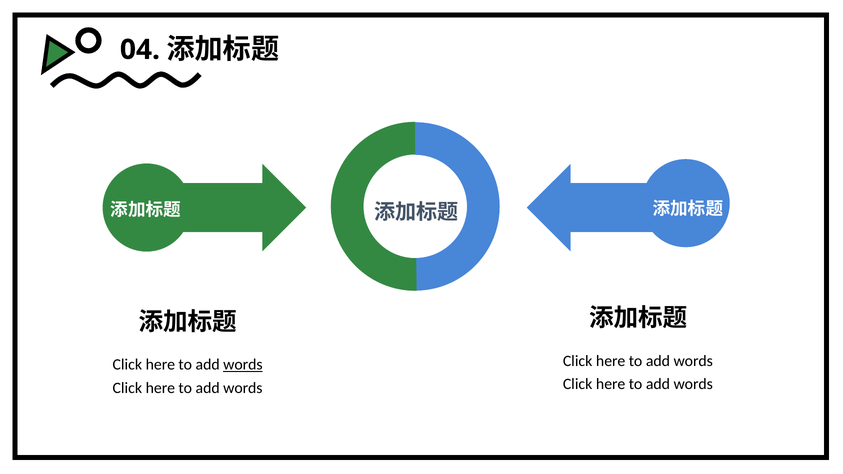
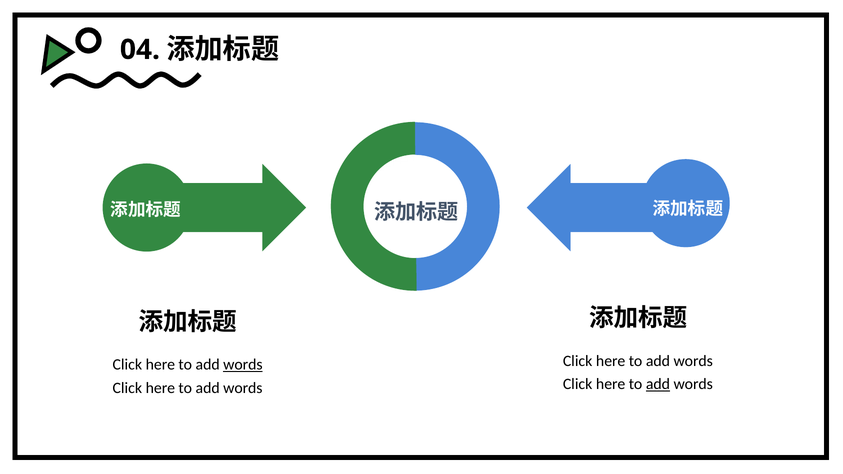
add underline: none -> present (658, 384)
